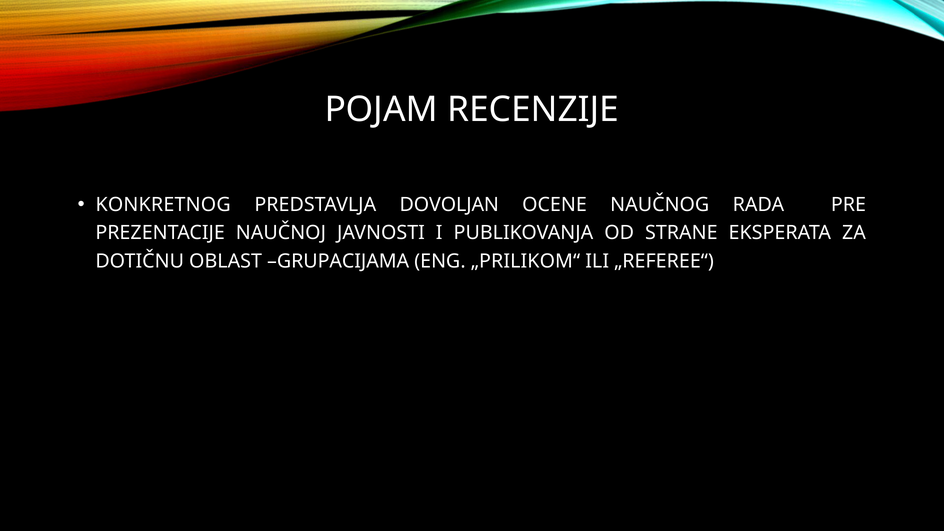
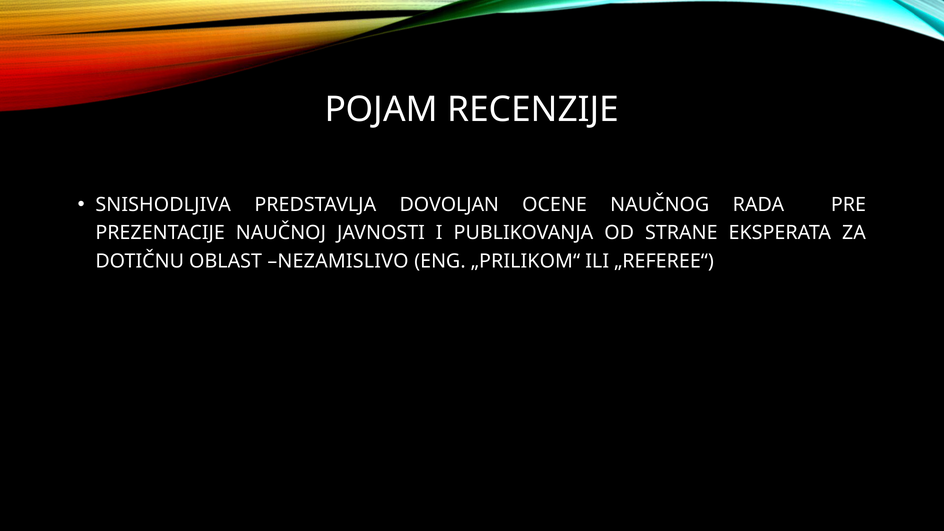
KONKRETNOG: KONKRETNOG -> SNISHODLJIVA (163, 205)
GRUPACIJAMA: GRUPACIJAMA -> NEZAMISLIVO (338, 261)
